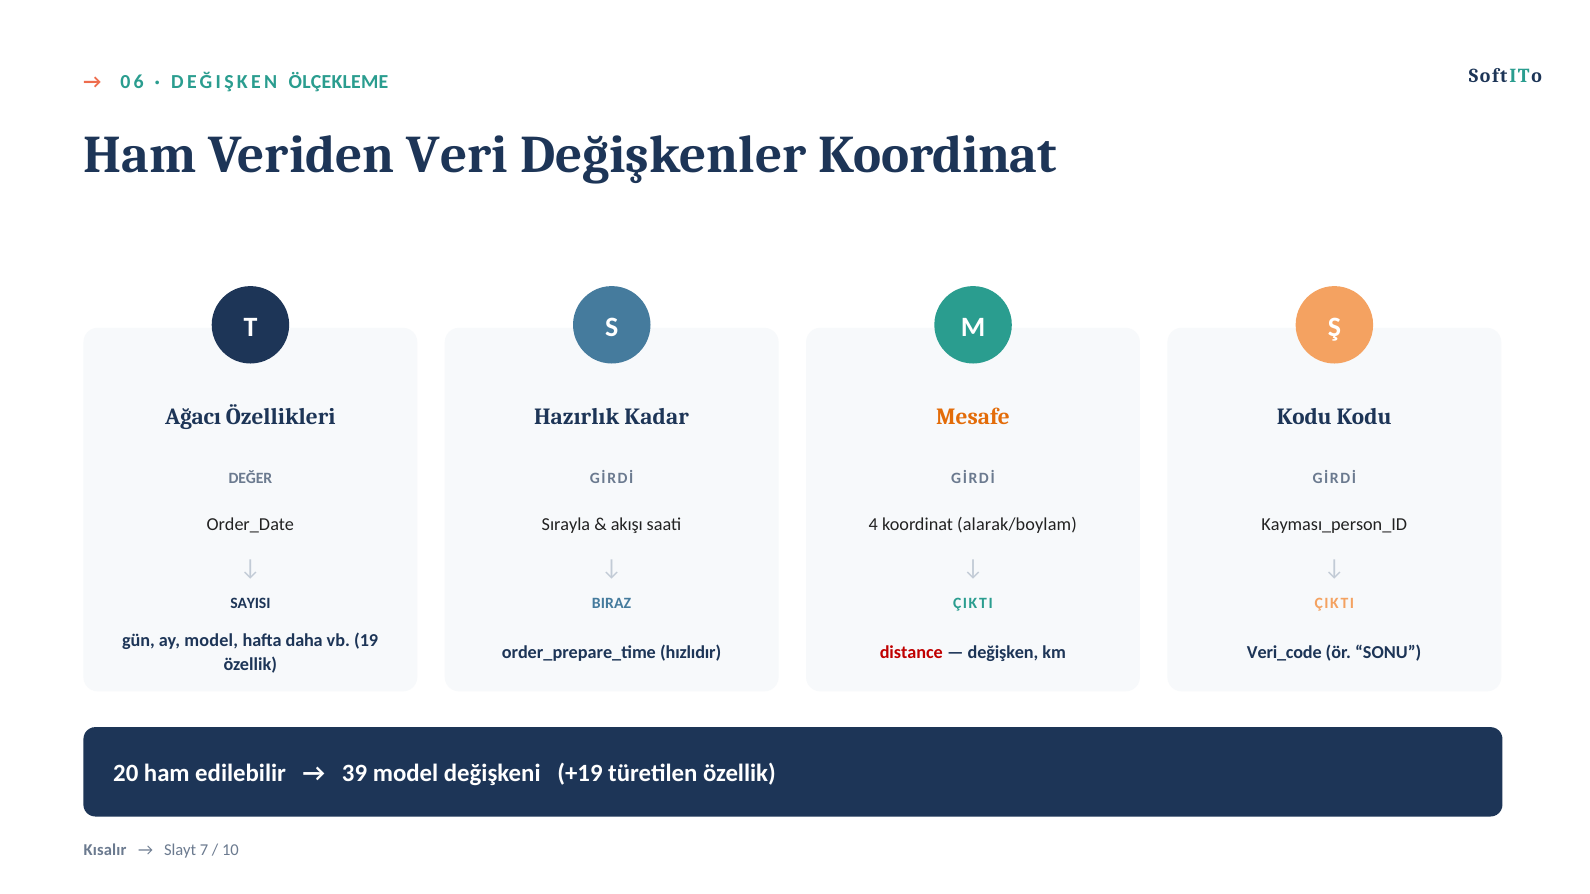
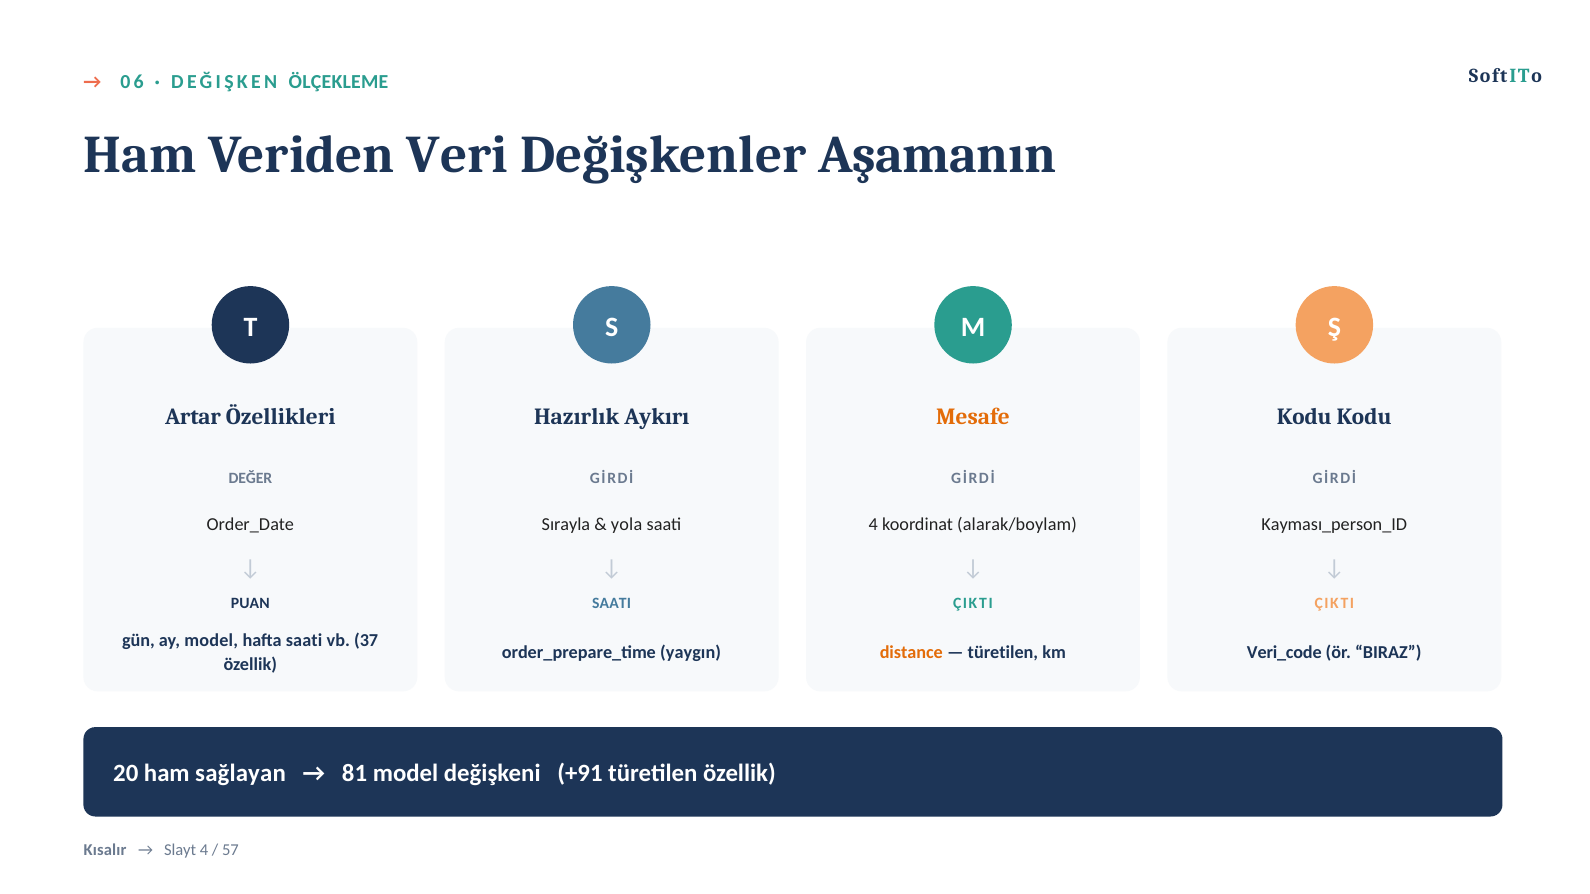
Değişkenler Koordinat: Koordinat -> Aşamanın (937, 155)
Ağacı: Ağacı -> Artar (193, 417)
Kadar: Kadar -> Aykırı (657, 417)
akışı: akışı -> yola (627, 525)
SAYISI: SAYISI -> PUAN (250, 603)
BIRAZ: BIRAZ -> SAATI (612, 603)
hafta daha: daha -> saati (304, 641)
19: 19 -> 37 (366, 641)
hızlıdır: hızlıdır -> yaygın (691, 653)
distance colour: red -> orange (911, 653)
değişken: değişken -> türetilen (1003, 653)
SONU: SONU -> BIRAZ (1388, 653)
edilebilir: edilebilir -> sağlayan (241, 774)
39: 39 -> 81 (355, 774)
+19: +19 -> +91 (580, 774)
Slayt 7: 7 -> 4 (204, 851)
10: 10 -> 57 (230, 851)
